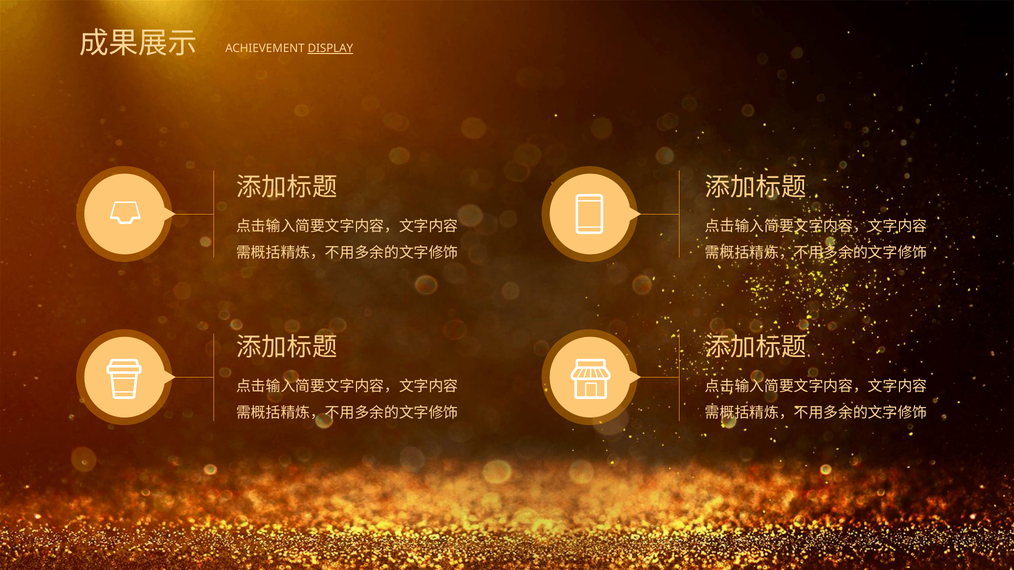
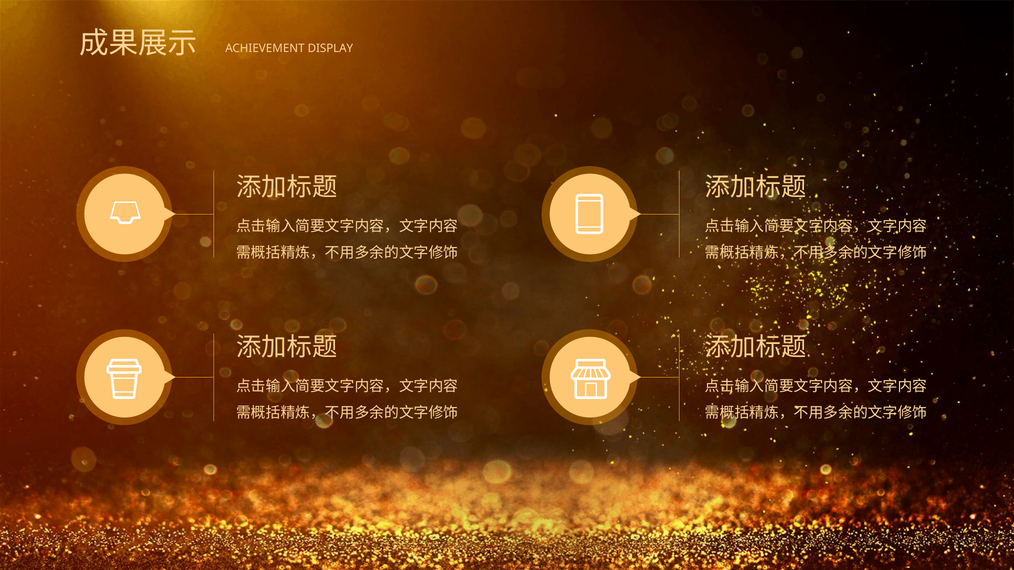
DISPLAY underline: present -> none (330, 49)
